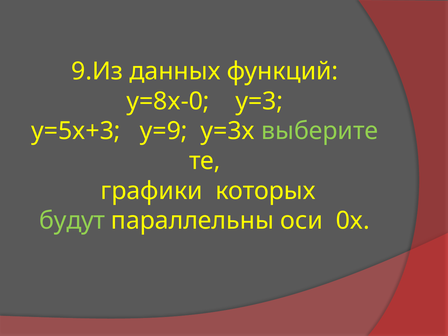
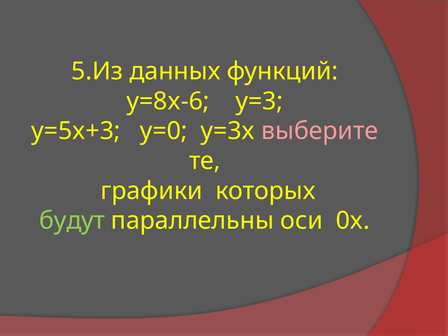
9.Из: 9.Из -> 5.Из (97, 71)
y=8x-0: y=8x-0 -> y=8x-6 (168, 101)
y=9: y=9 -> y=0 (164, 131)
выберите colour: light green -> pink (320, 131)
